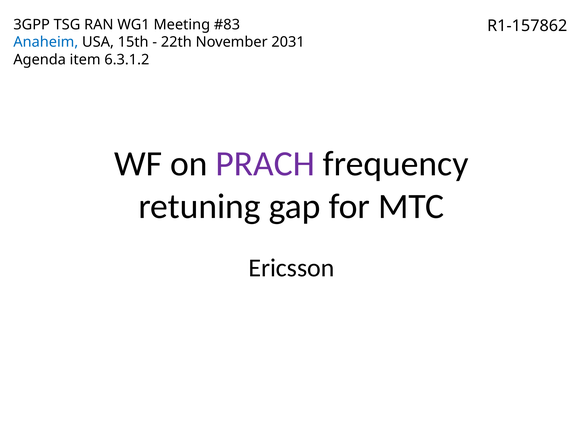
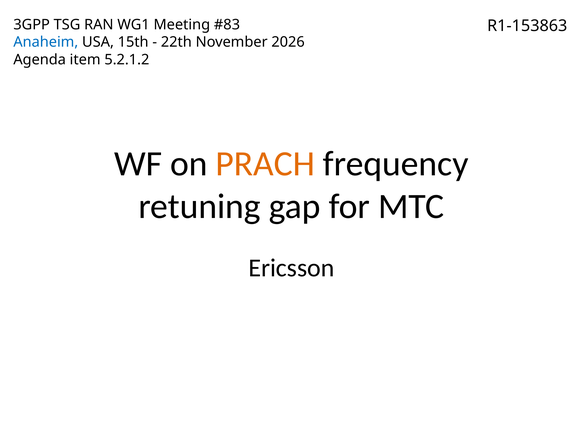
R1-157862: R1-157862 -> R1-153863 (527, 26)
2031: 2031 -> 2026 (288, 42)
6.3.1.2: 6.3.1.2 -> 5.2.1.2 (127, 60)
PRACH colour: purple -> orange (265, 164)
